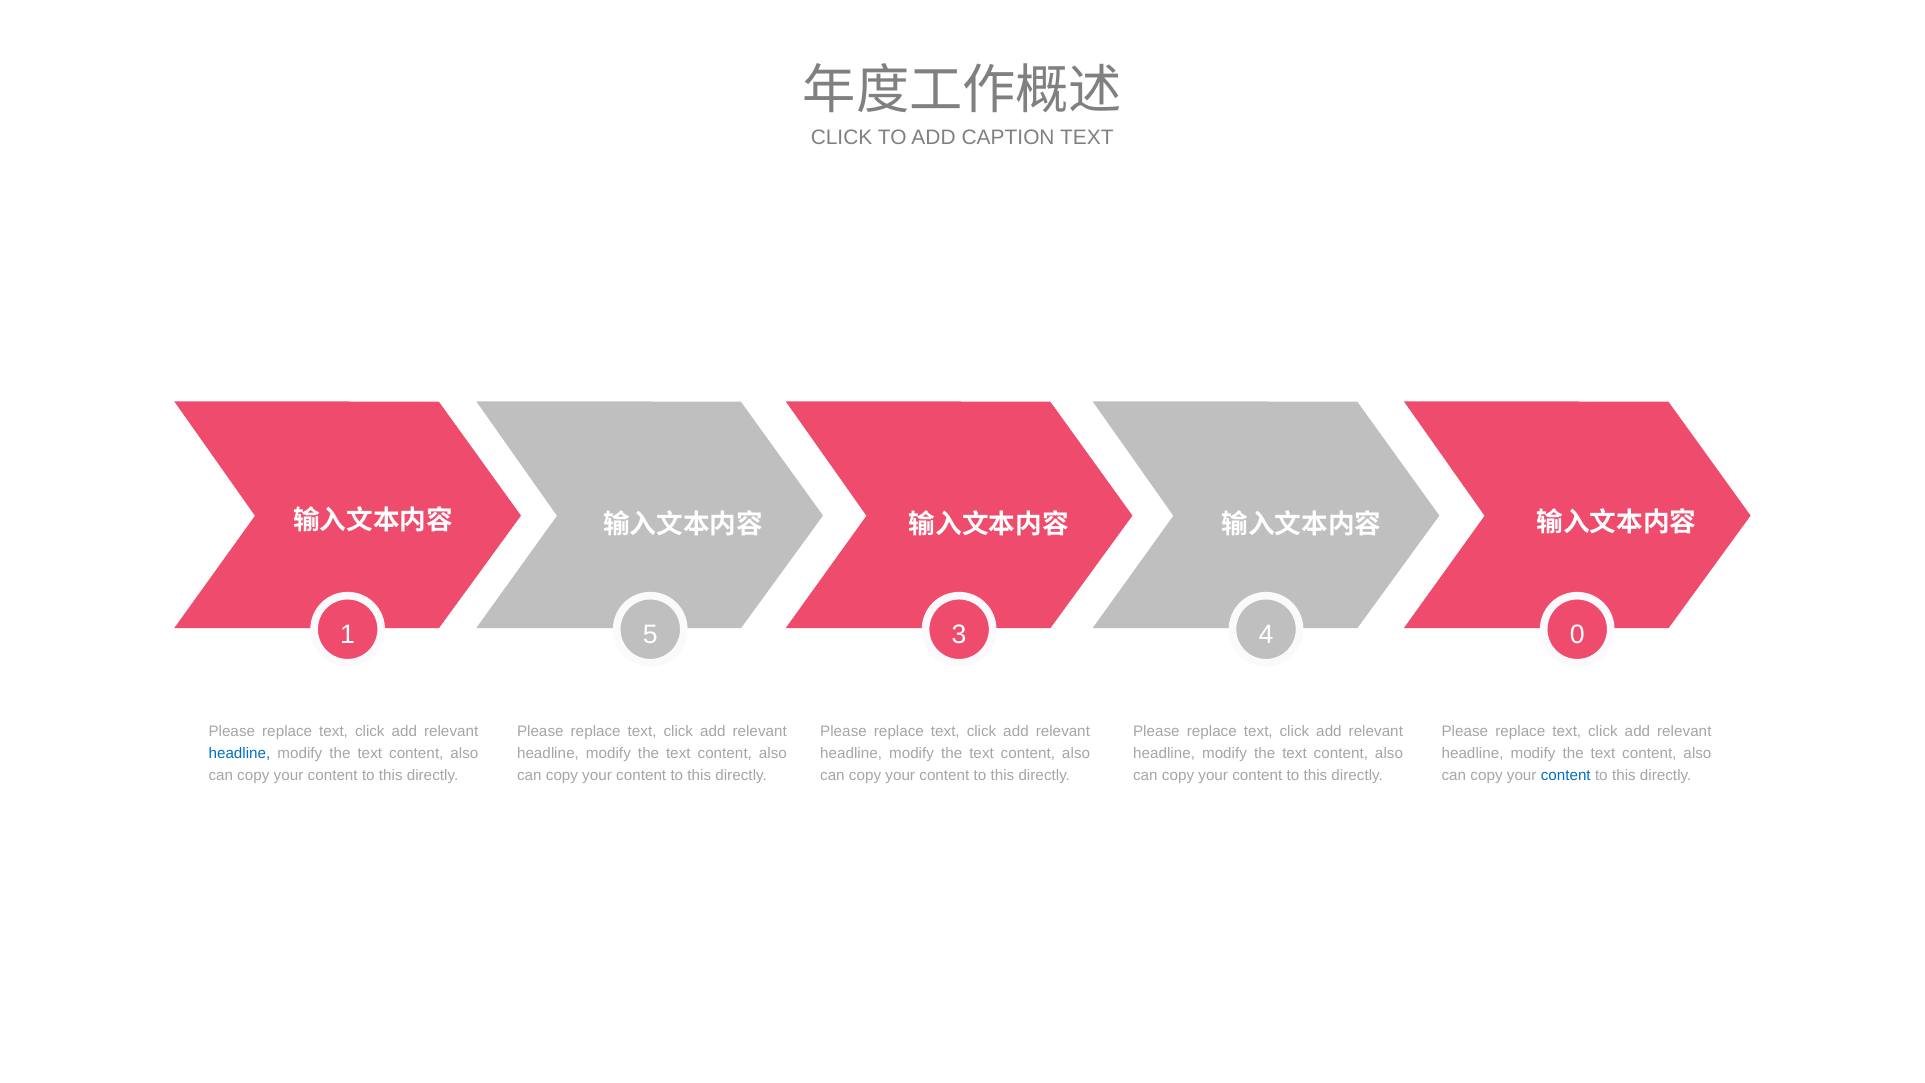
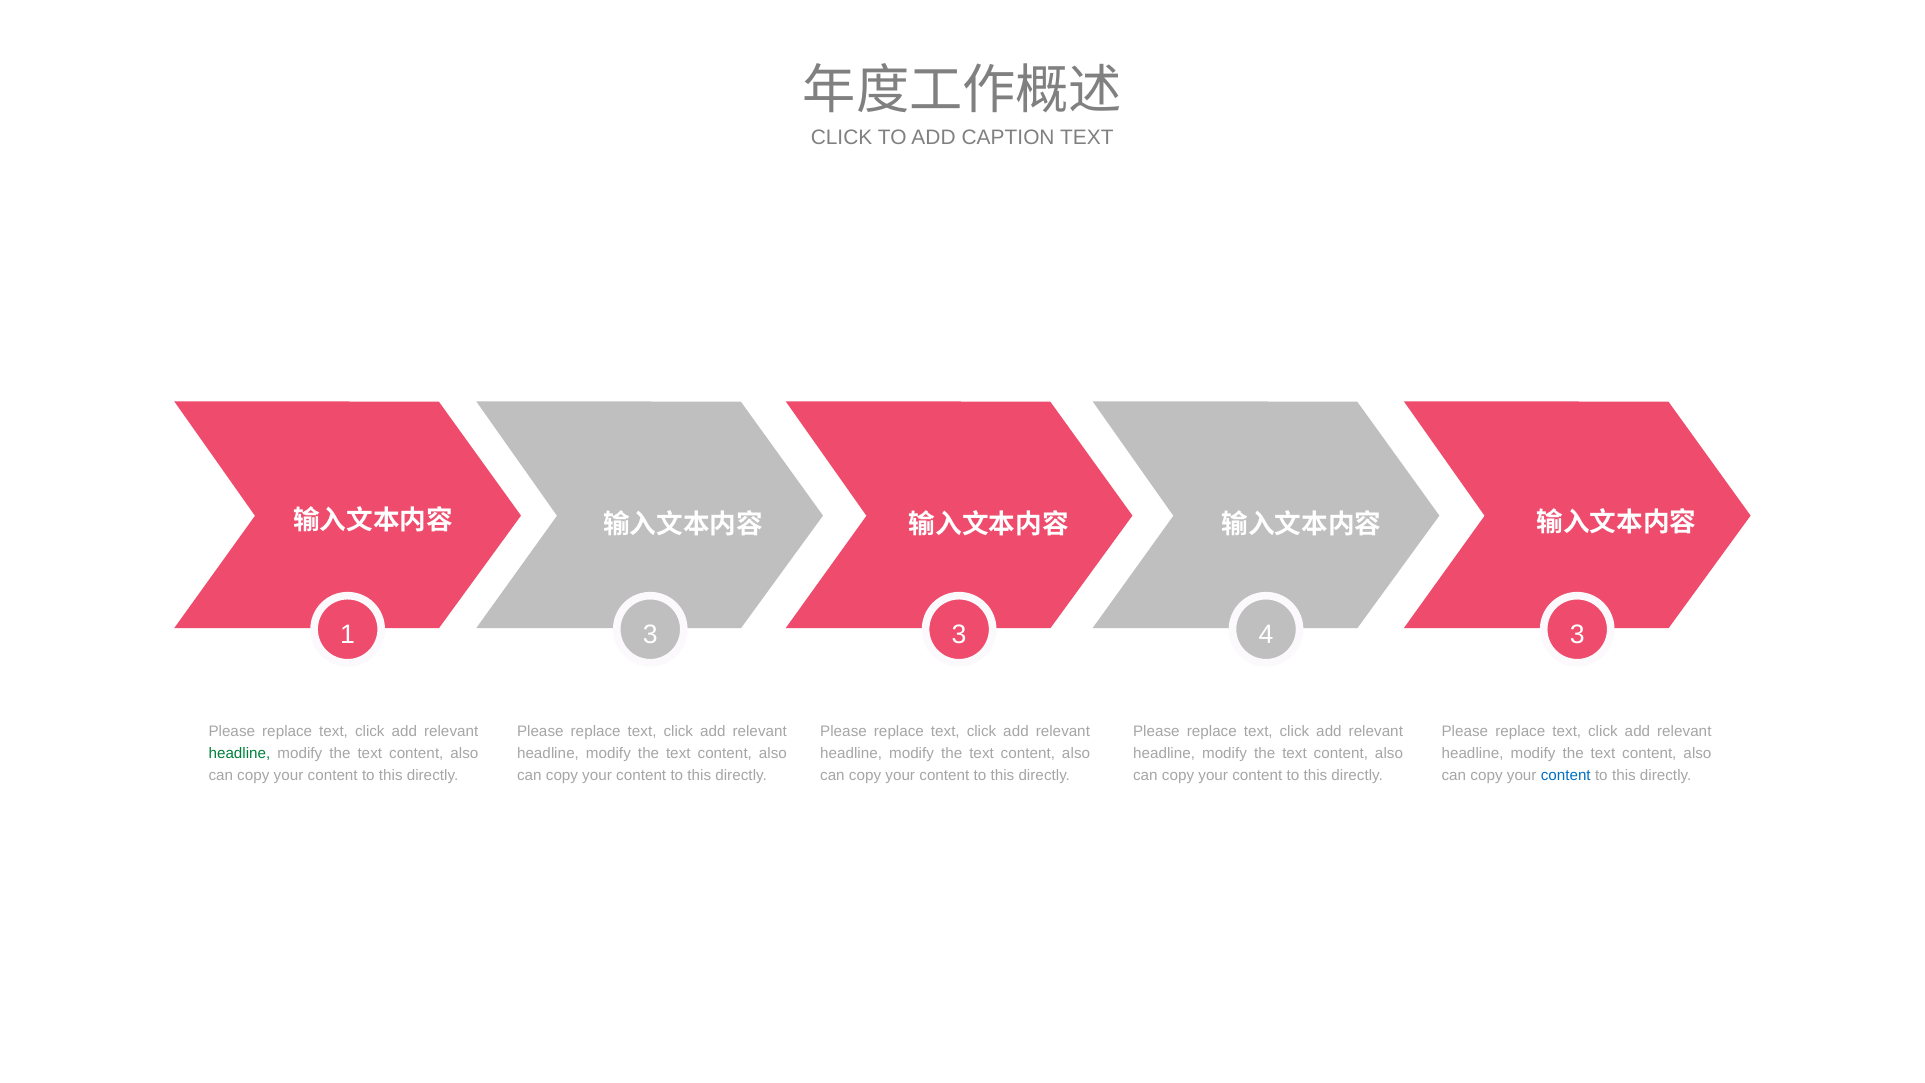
1 5: 5 -> 3 (650, 634)
4 0: 0 -> 3 (1577, 634)
headline colour: blue -> green (239, 753)
